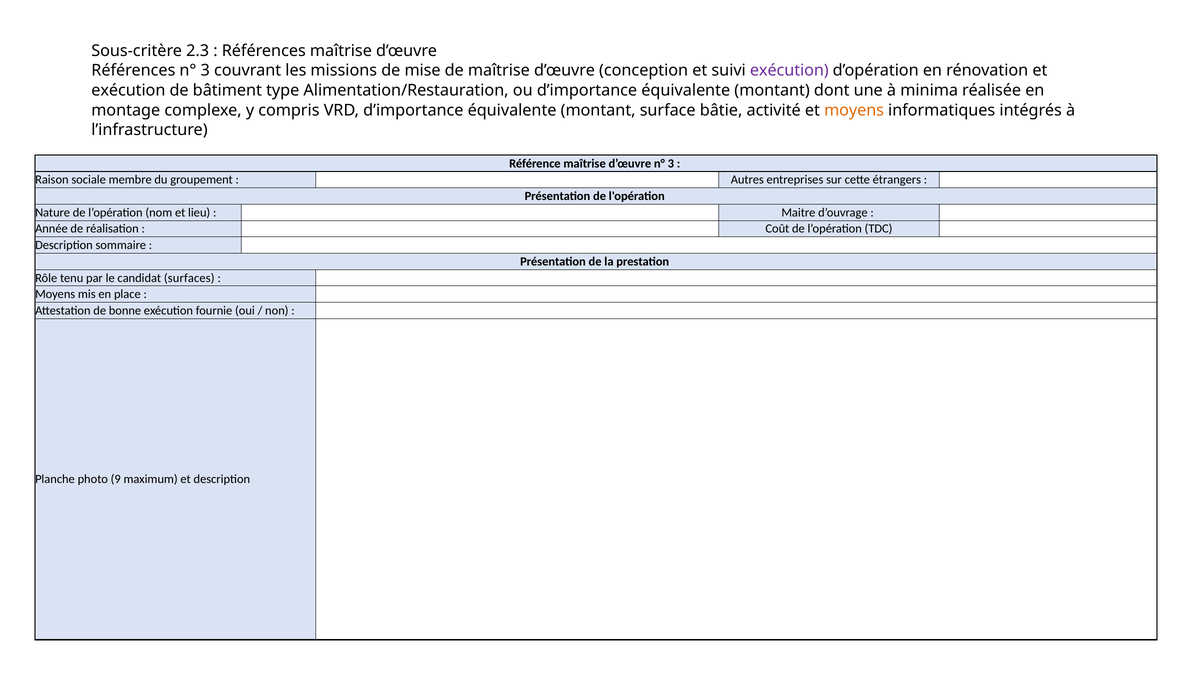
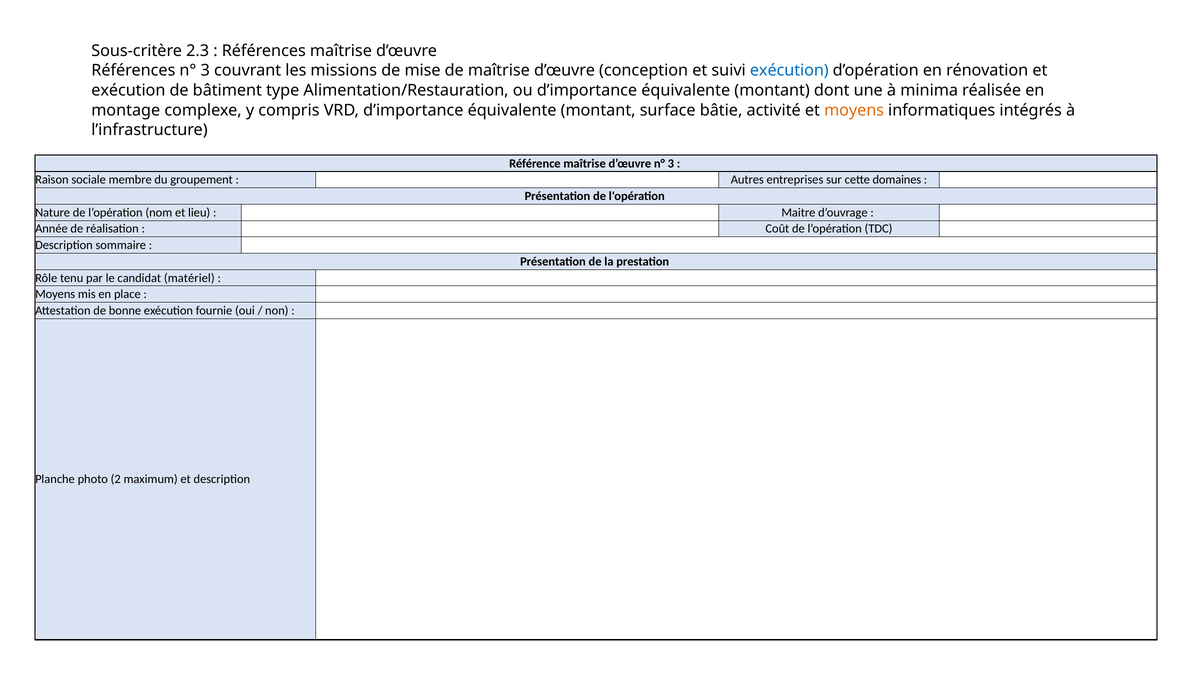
exécution colour: purple -> blue (789, 71)
étrangers: étrangers -> domaines (897, 180)
surfaces: surfaces -> matériel (189, 278)
9: 9 -> 2 (116, 479)
